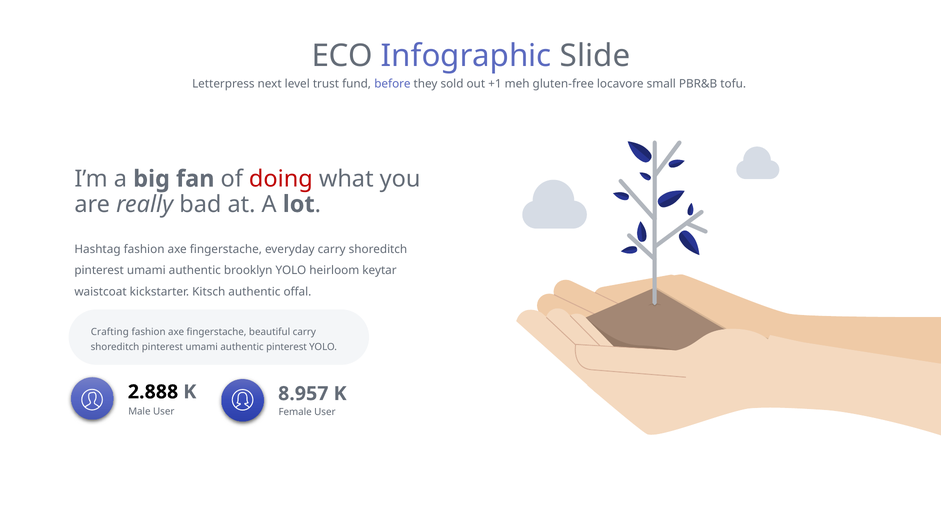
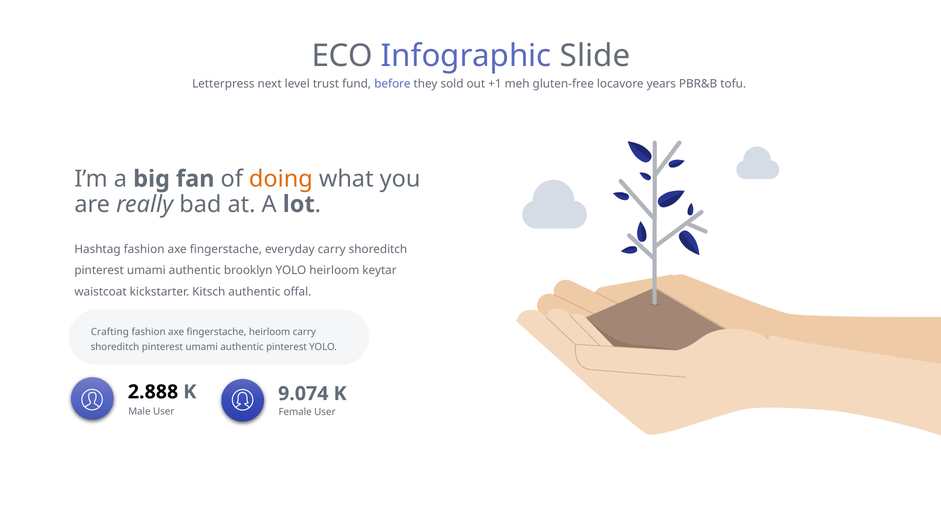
small: small -> years (661, 84)
doing colour: red -> orange (281, 179)
fingerstache beautiful: beautiful -> heirloom (270, 332)
8.957: 8.957 -> 9.074 (303, 394)
